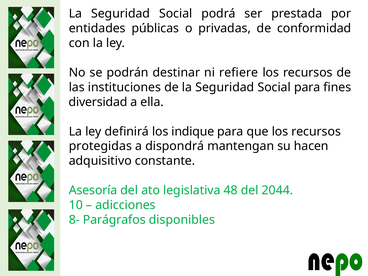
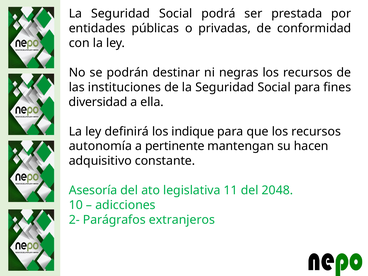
refiere: refiere -> negras (239, 73)
protegidas: protegidas -> autonomía (100, 146)
dispondrá: dispondrá -> pertinente (175, 146)
48: 48 -> 11 (231, 190)
2044: 2044 -> 2048 (277, 190)
8-: 8- -> 2- (74, 220)
disponibles: disponibles -> extranjeros (182, 220)
